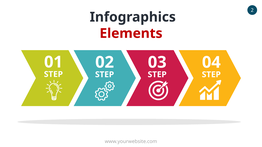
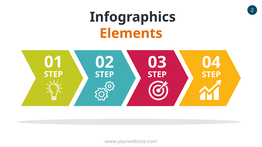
Elements colour: red -> orange (131, 33)
